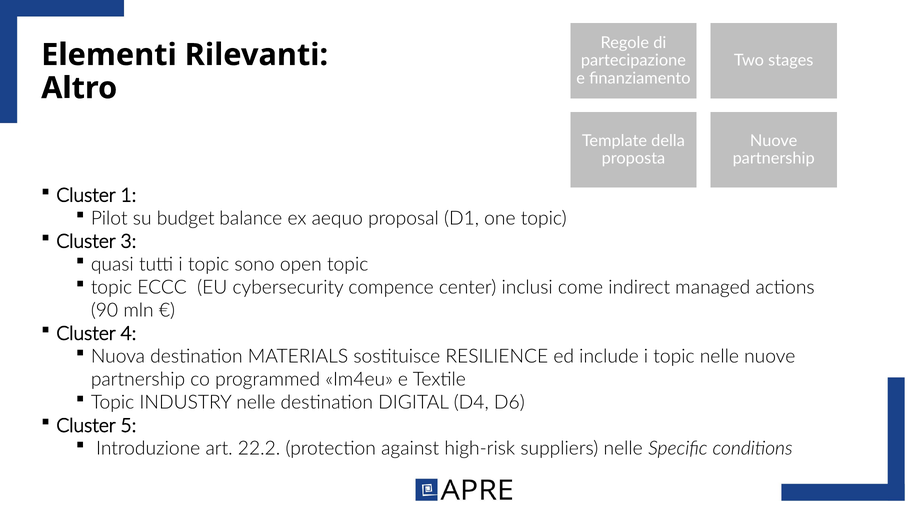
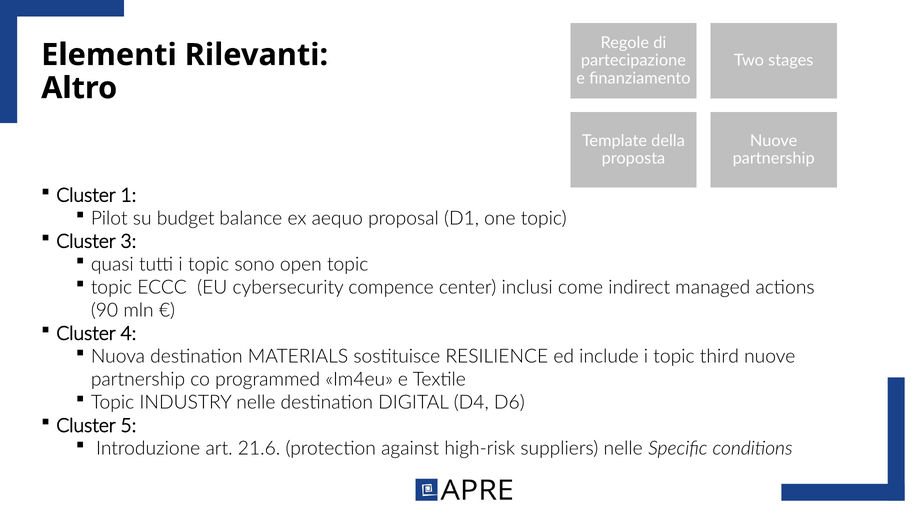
topic nelle: nelle -> third (719, 357)
22.2: 22.2 -> 21.6 (259, 449)
